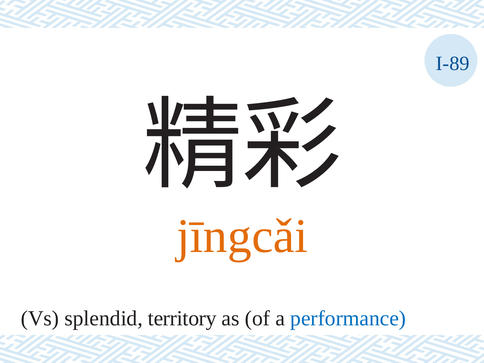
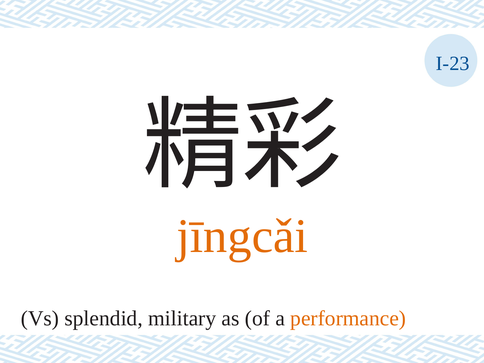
I-89: I-89 -> I-23 (453, 63)
territory: territory -> military (182, 318)
performance colour: blue -> orange (348, 318)
